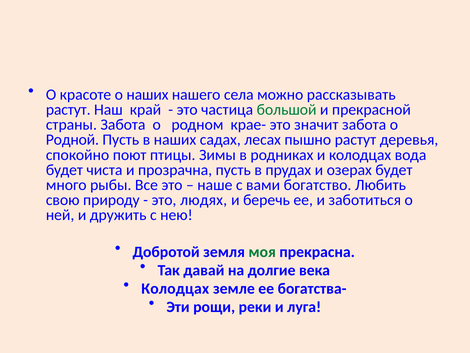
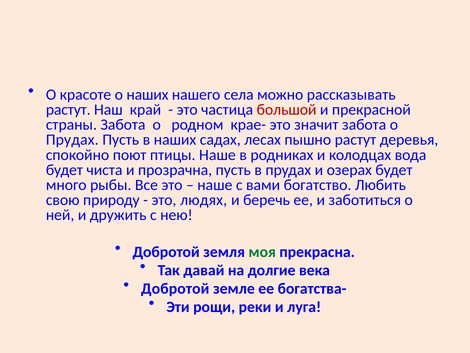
большой colour: green -> red (287, 110)
Родной: Родной -> Прудах (72, 140)
птицы Зимы: Зимы -> Наше (217, 155)
Колодцах: Колодцах -> Добротой (175, 288)
